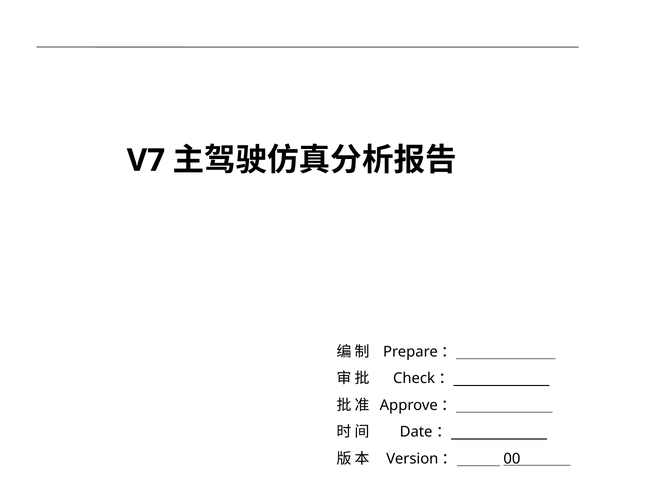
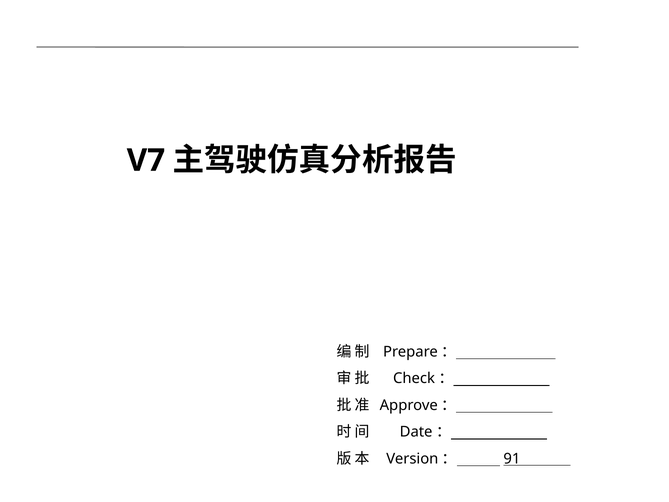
00: 00 -> 91 (512, 458)
